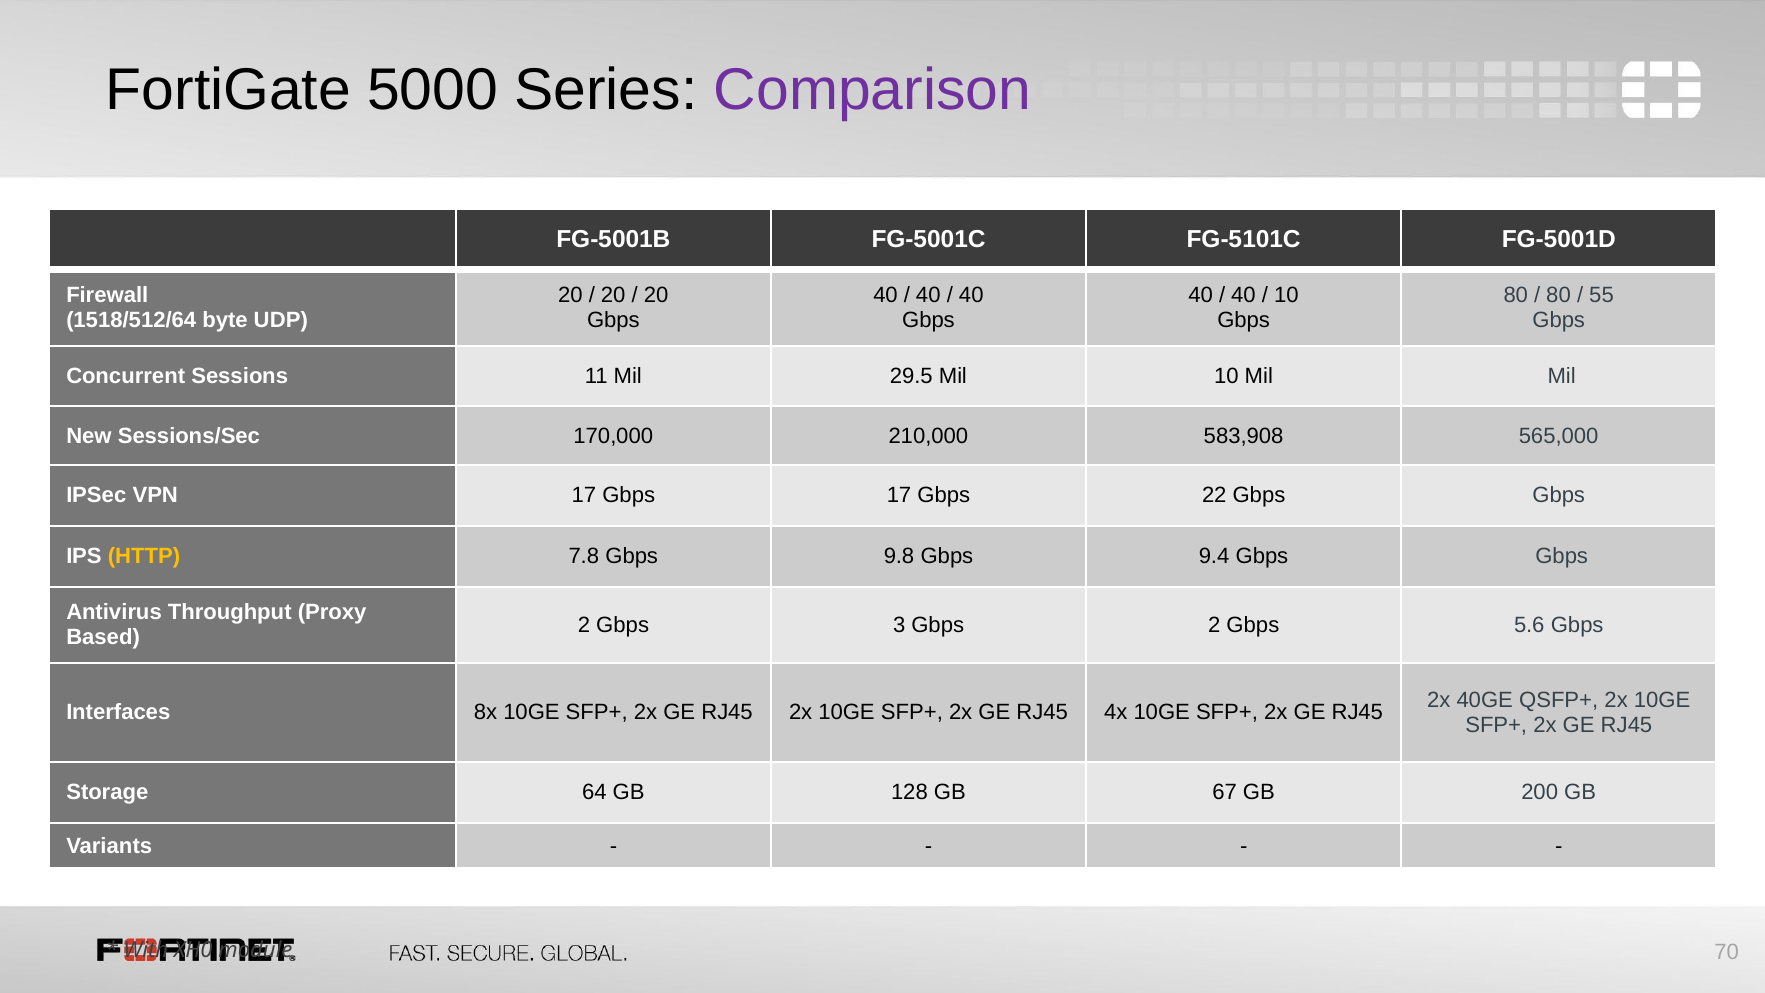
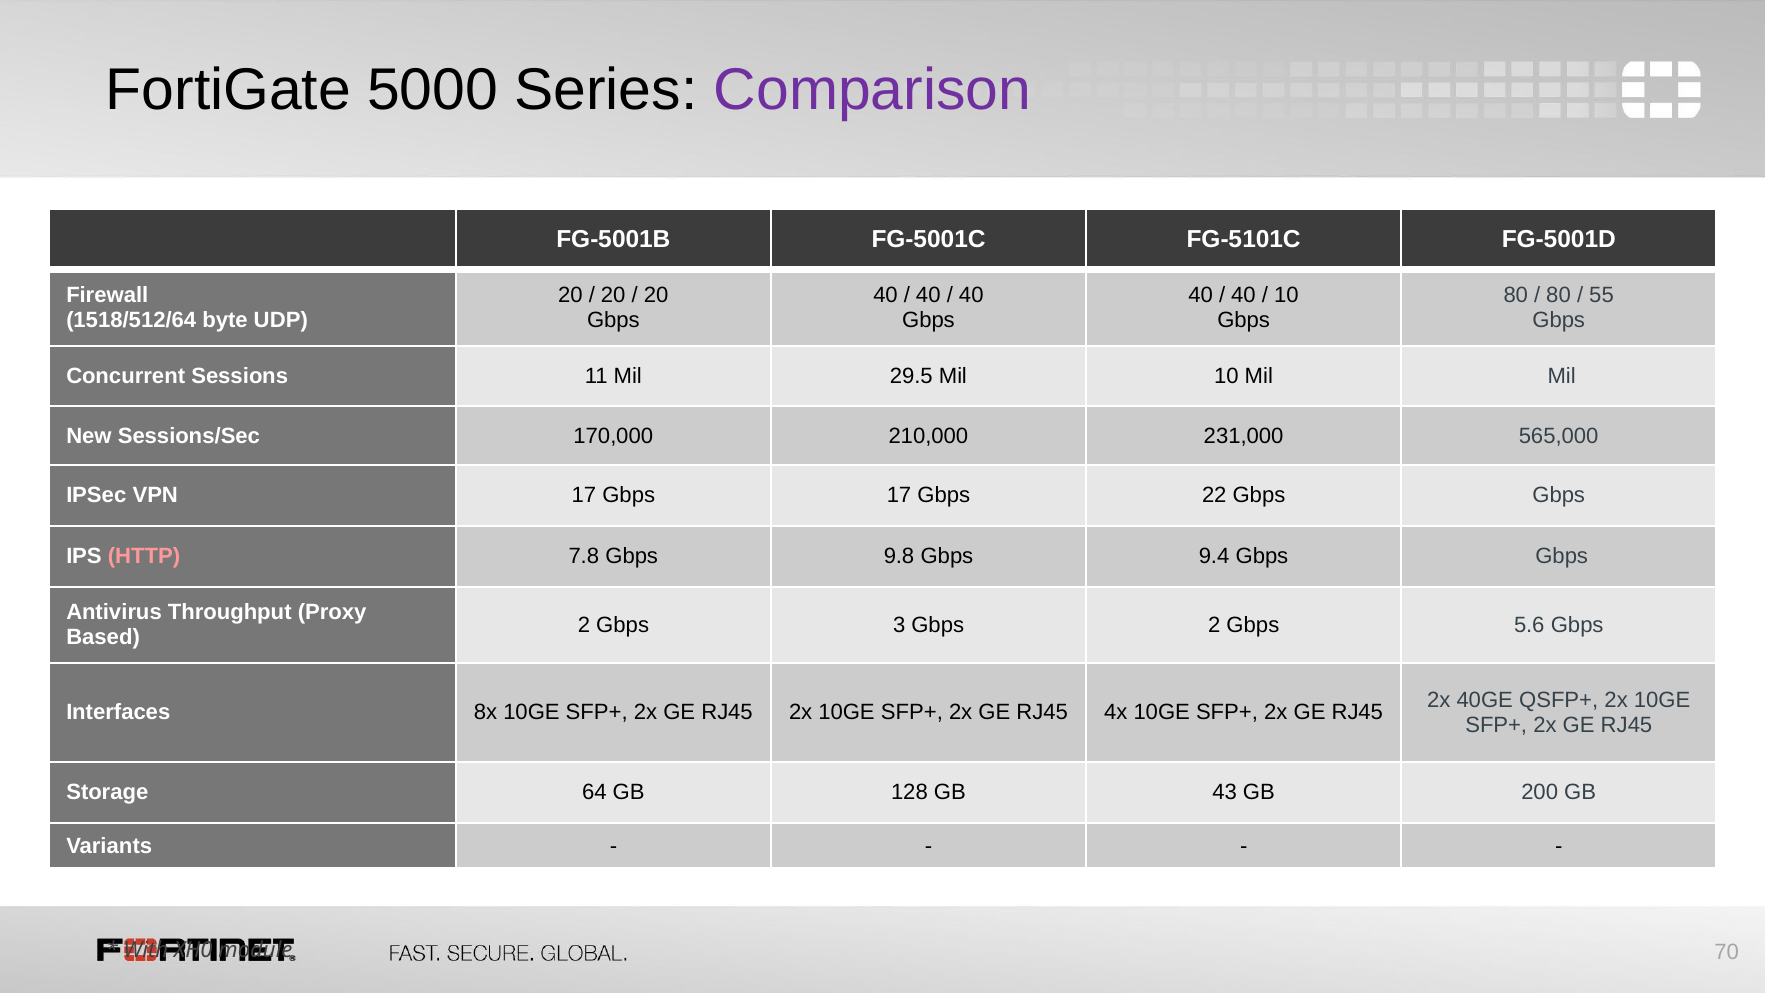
583,908: 583,908 -> 231,000 (1244, 436)
HTTP colour: yellow -> pink (144, 556)
67: 67 -> 43 (1225, 792)
